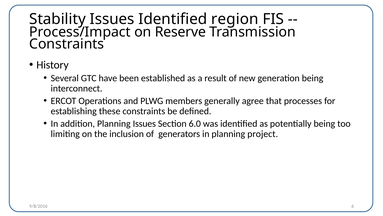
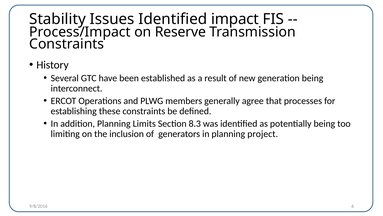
region: region -> impact (235, 19)
Planning Issues: Issues -> Limits (144, 123)
6.0: 6.0 -> 8.3 (195, 123)
